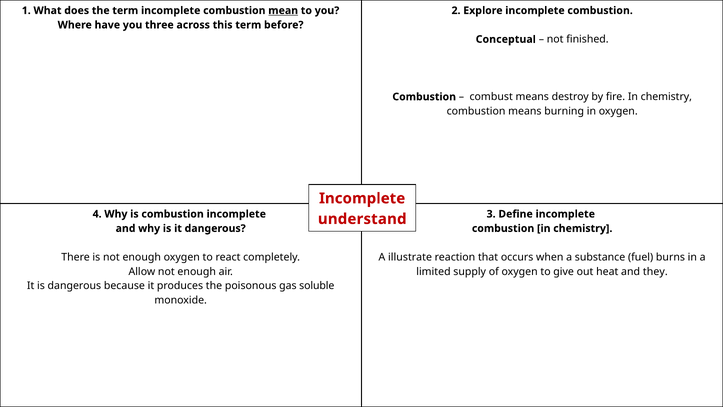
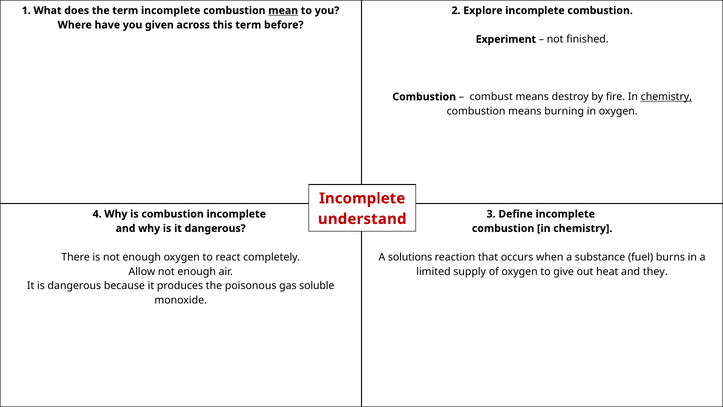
three: three -> given (159, 25)
Conceptual: Conceptual -> Experiment (506, 39)
chemistry underline: none -> present (666, 97)
illustrate: illustrate -> solutions (410, 257)
